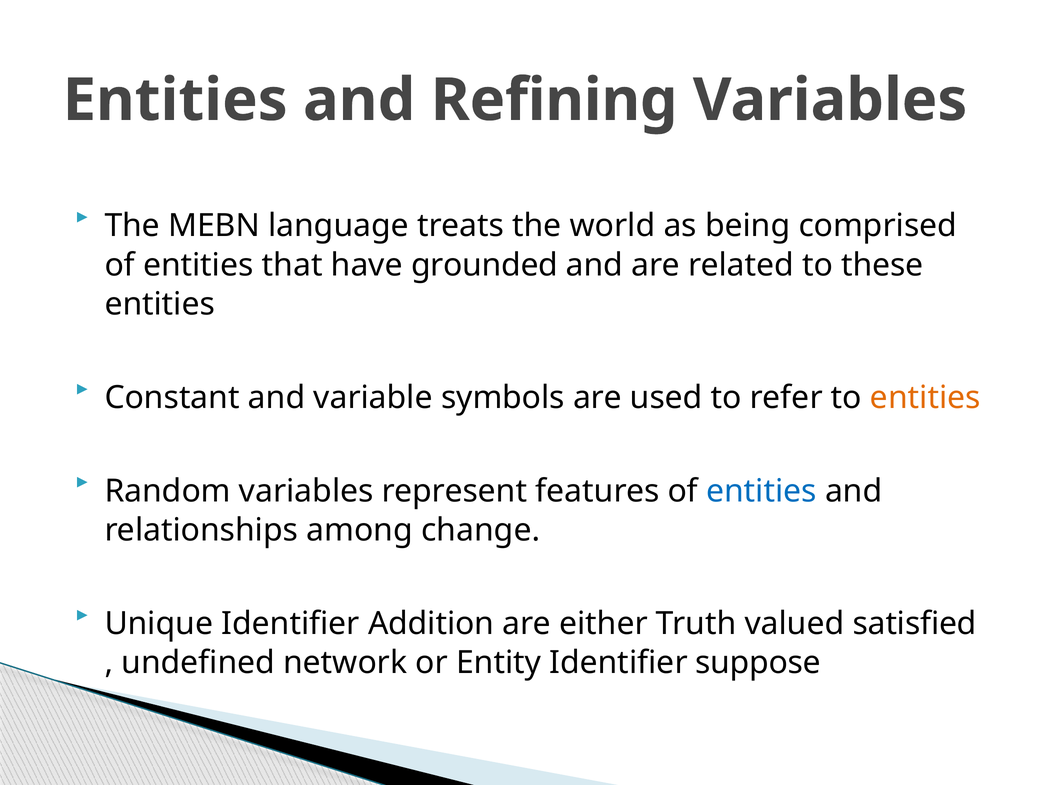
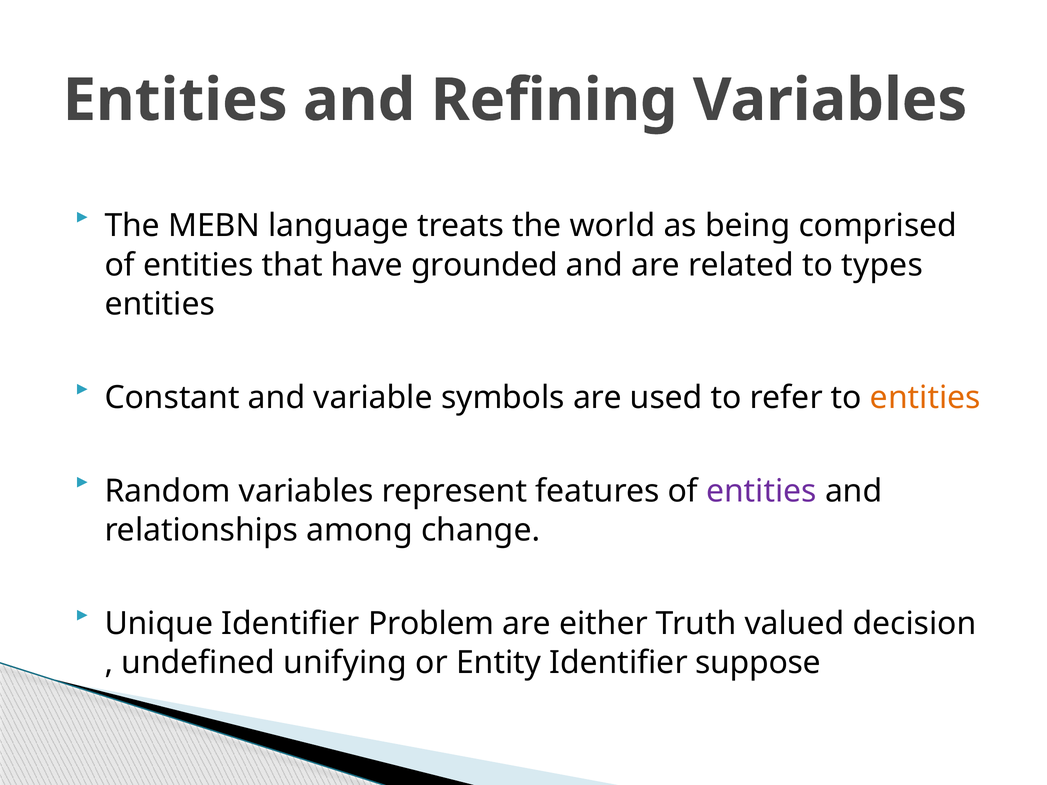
these: these -> types (882, 265)
entities colour: blue -> purple (761, 491)
Addition: Addition -> Problem (431, 624)
satisfied: satisfied -> decision (915, 624)
network: network -> unifying (345, 663)
